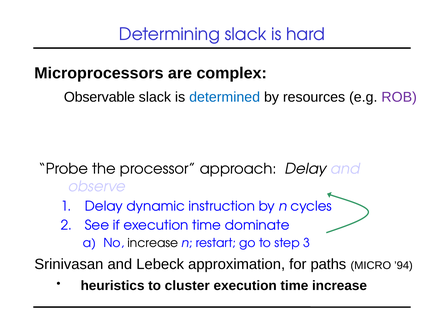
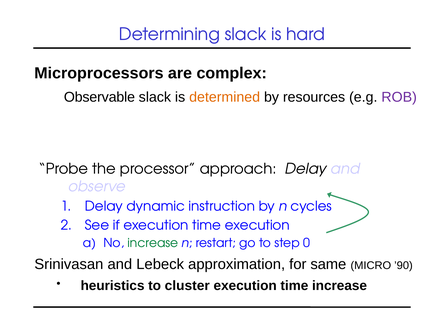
determined colour: blue -> orange (225, 97)
time dominate: dominate -> execution (257, 225)
increase colour: black -> green (153, 243)
3: 3 -> 0 (307, 243)
paths: paths -> same (328, 264)
’94: ’94 -> ’90 (403, 265)
